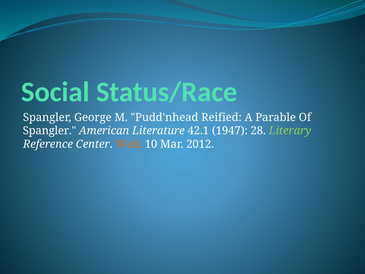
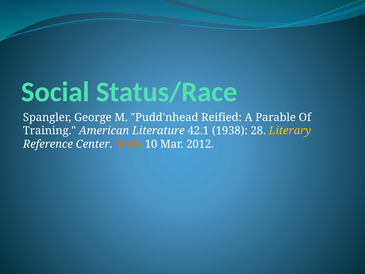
Spangler: Spangler -> Training (49, 131)
1947: 1947 -> 1938 (230, 131)
Literary colour: light green -> yellow (290, 131)
